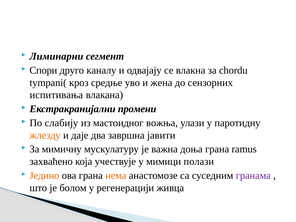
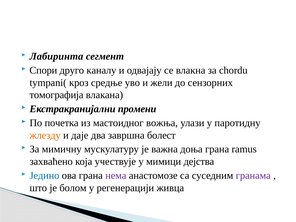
Лиминарни: Лиминарни -> Лабиринта (56, 56)
жена: жена -> жели (161, 83)
испитивања: испитивања -> томографија (56, 95)
слабију: слабију -> почетка (62, 123)
јавити: јавити -> болест (161, 135)
полази: полази -> дејства (199, 162)
Једино colour: orange -> blue (44, 175)
нема colour: orange -> purple (116, 175)
